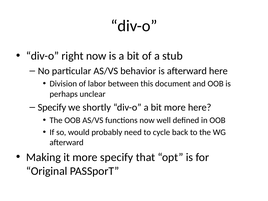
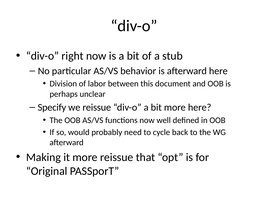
we shortly: shortly -> reissue (97, 107)
more specify: specify -> reissue (117, 157)
